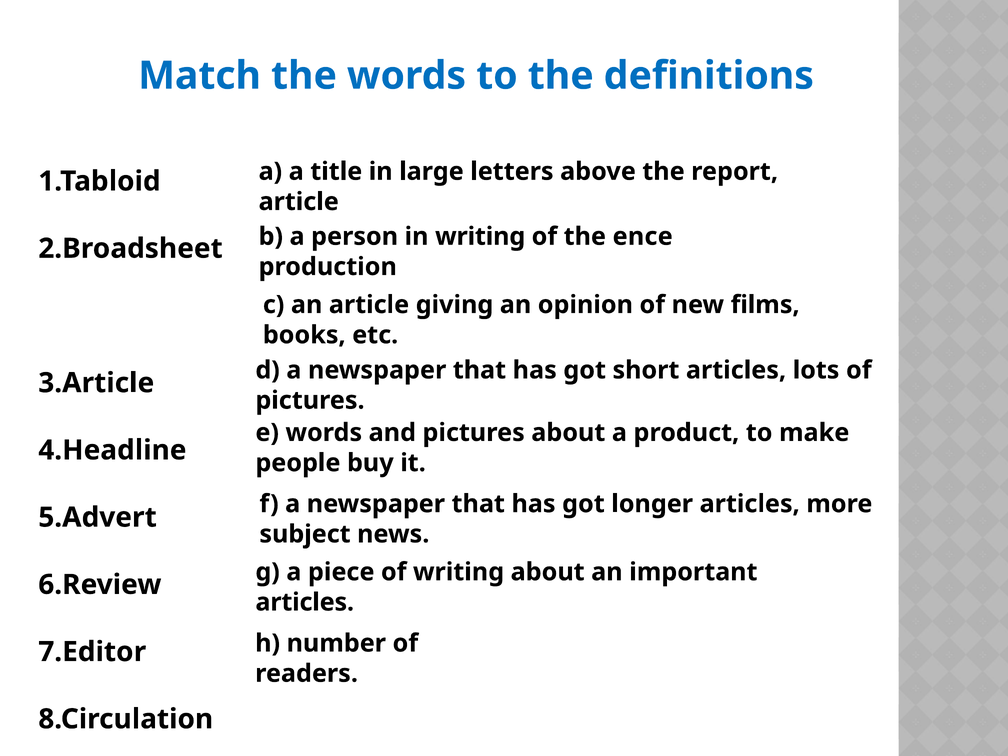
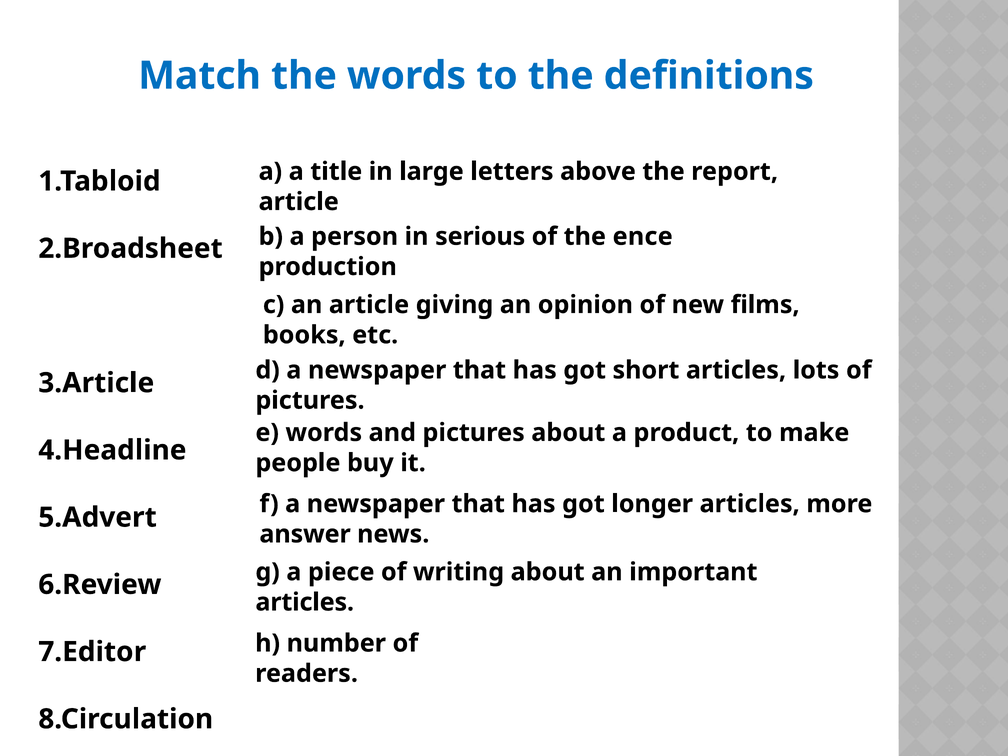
in writing: writing -> serious (480, 237)
subject: subject -> answer (305, 534)
